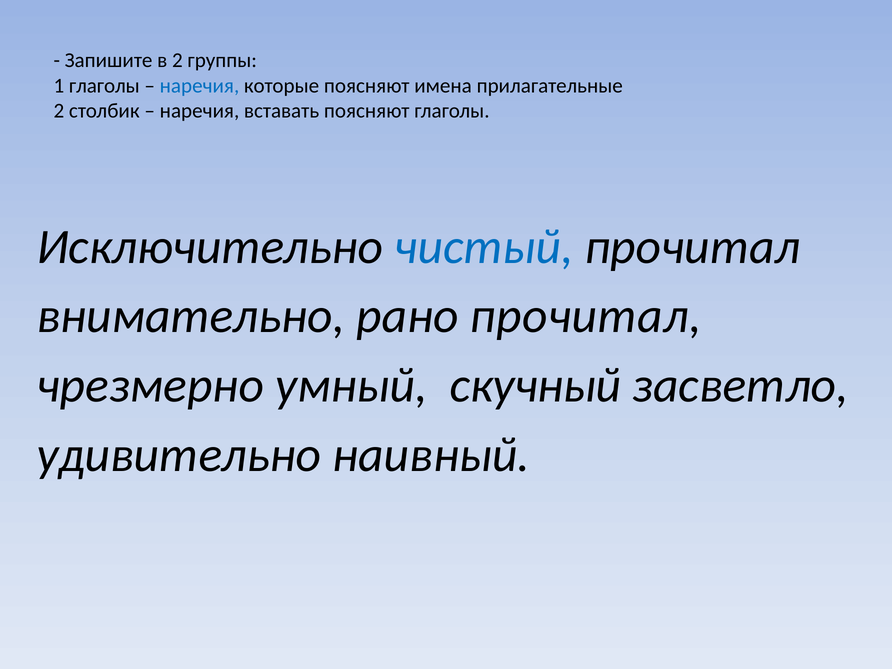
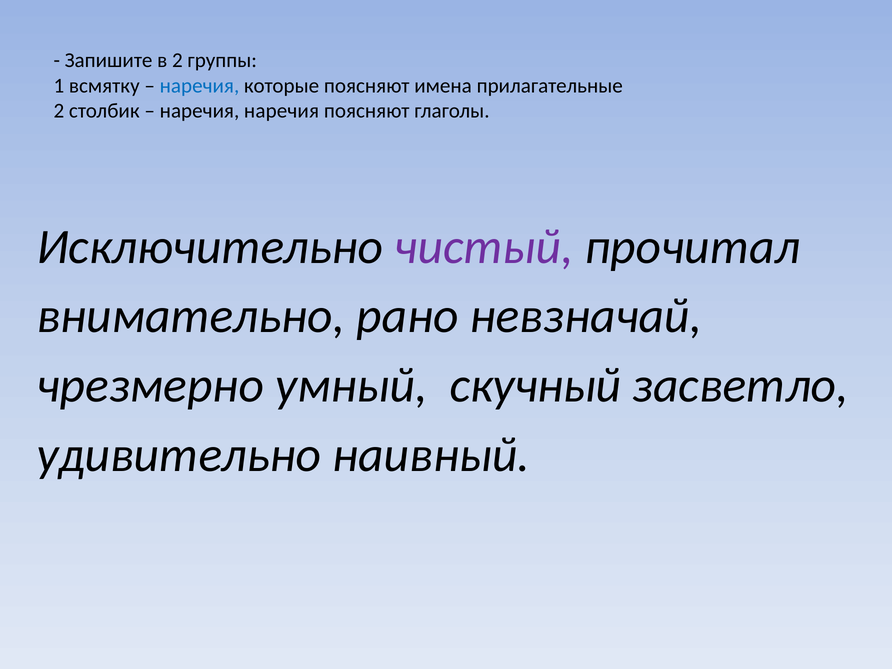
1 глаголы: глаголы -> всмятку (104, 86)
наречия вставать: вставать -> наречия (281, 111)
чистый colour: blue -> purple (484, 247)
рано прочитал: прочитал -> невзначай (586, 316)
